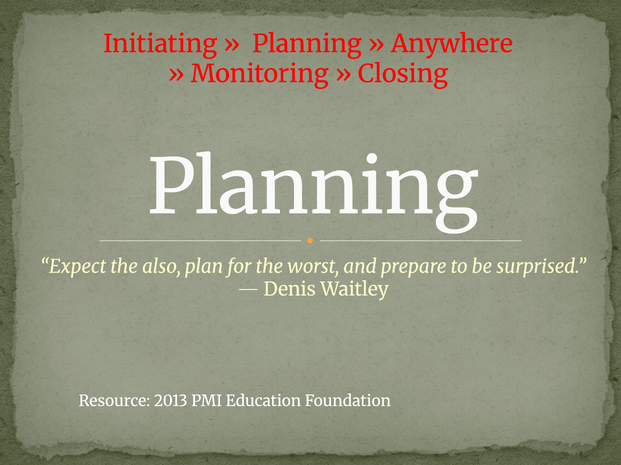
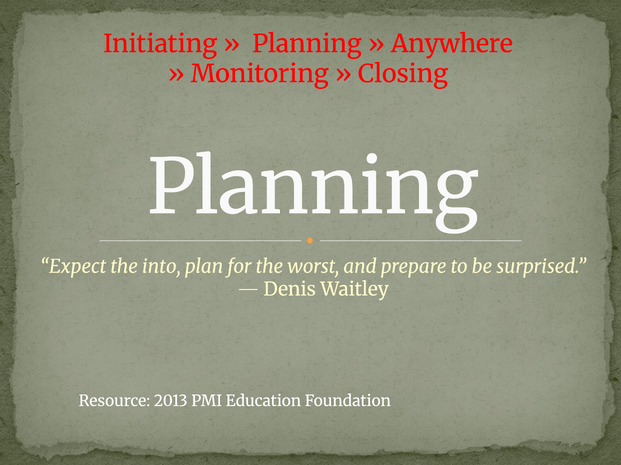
also: also -> into (161, 267)
